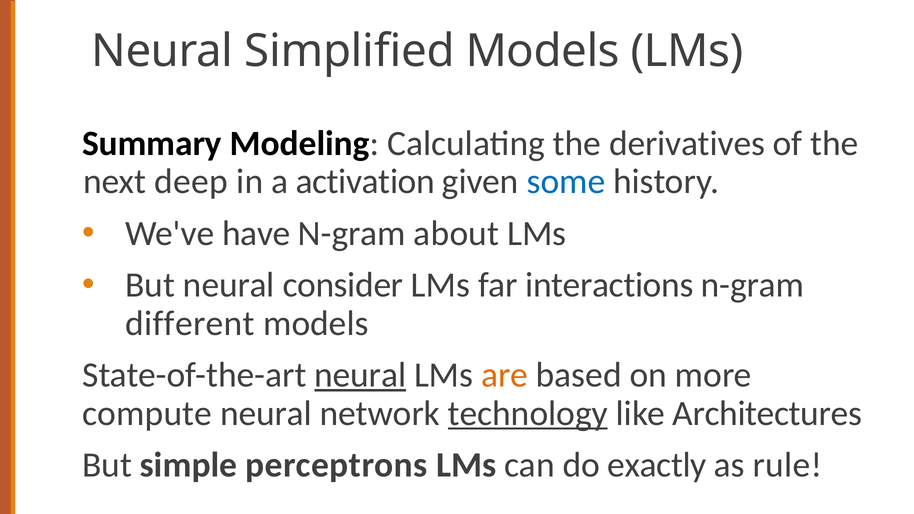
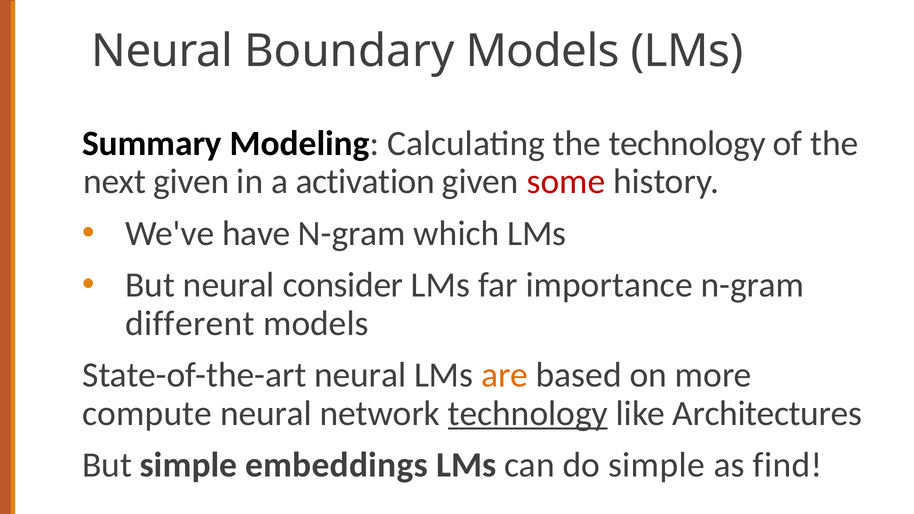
Simplified: Simplified -> Boundary (349, 51)
the derivatives: derivatives -> technology (687, 143)
next deep: deep -> given (191, 182)
some colour: blue -> red (566, 182)
about: about -> which (456, 233)
interactions: interactions -> importance (609, 285)
neural underline: present -> none (360, 375)
perceptrons: perceptrons -> embeddings (336, 465)
do exactly: exactly -> simple (657, 465)
rule: rule -> find (788, 465)
